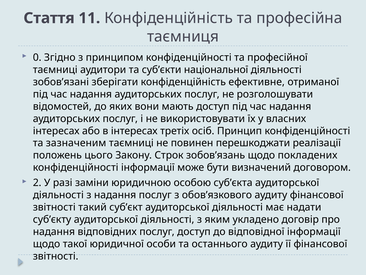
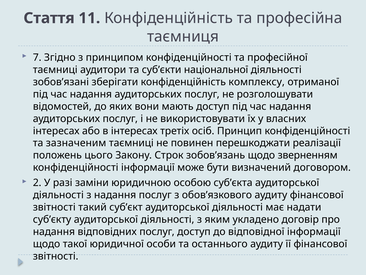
0: 0 -> 7 (37, 57)
ефективне: ефективне -> комплексу (257, 82)
покладених: покладених -> зверненням (308, 155)
